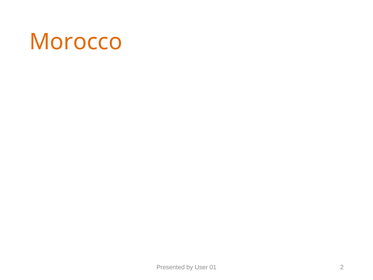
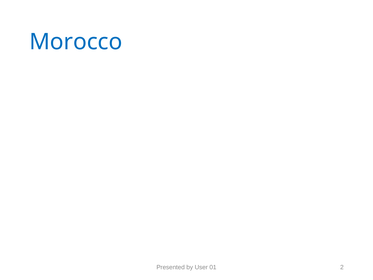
Morocco colour: orange -> blue (76, 42)
